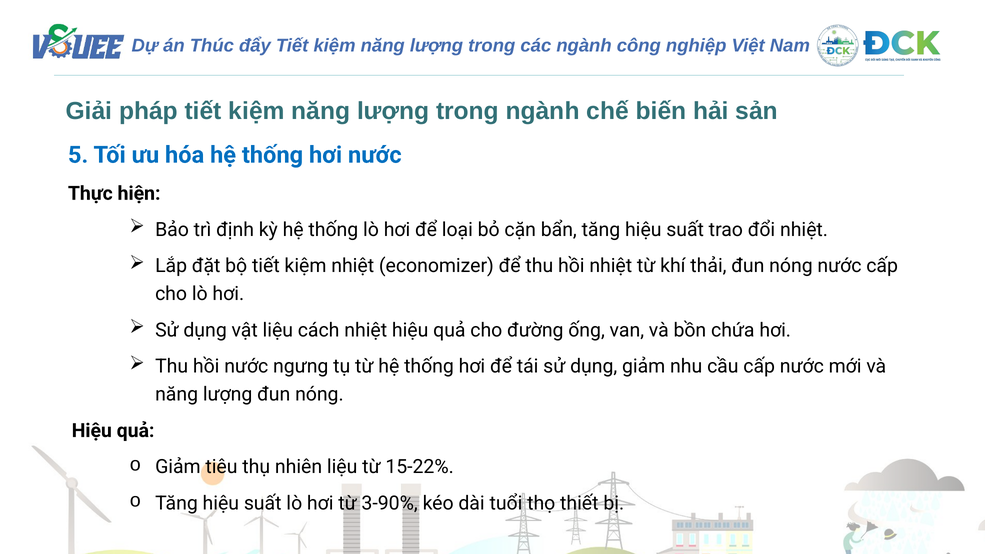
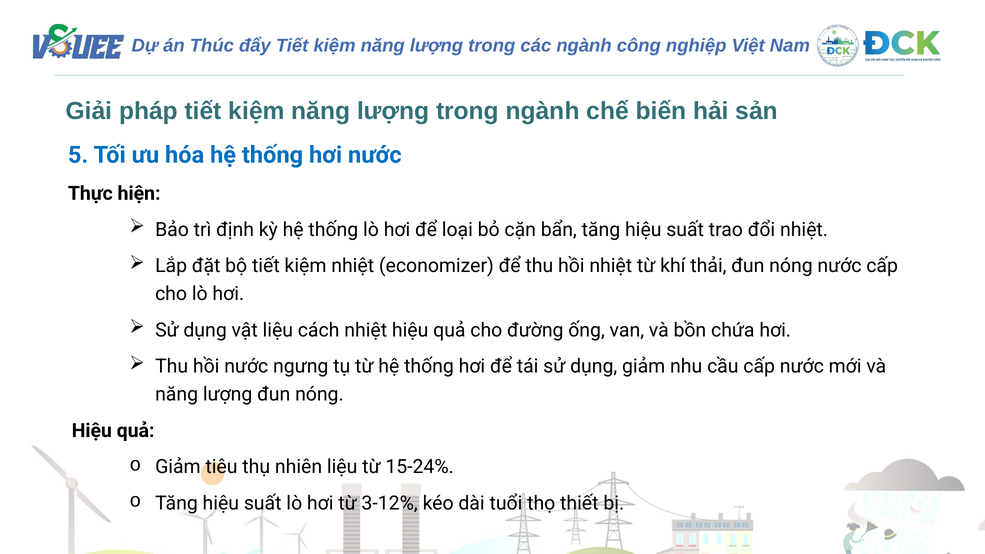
15-22%: 15-22% -> 15-24% (420, 467)
3-90%: 3-90% -> 3-12% (390, 503)
